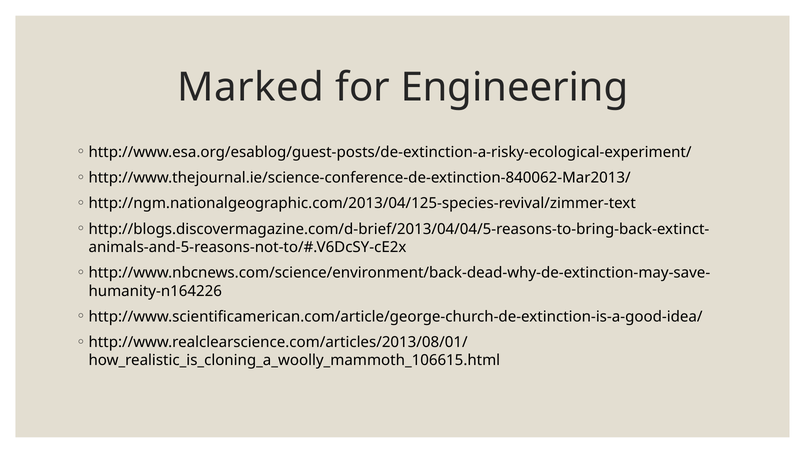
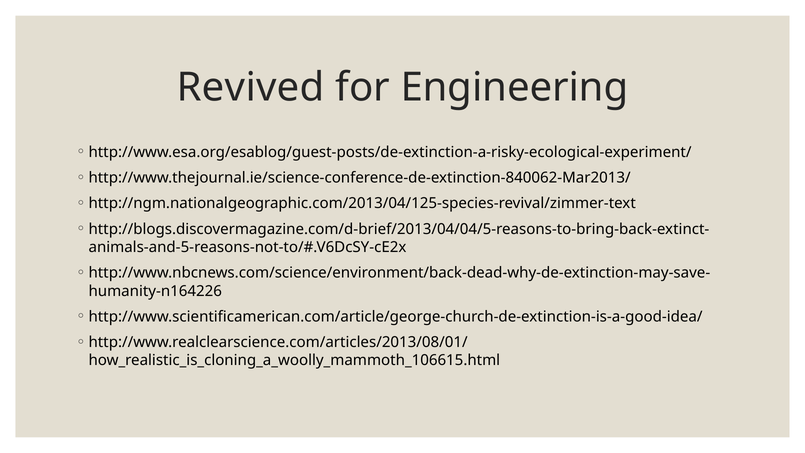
Marked: Marked -> Revived (251, 87)
